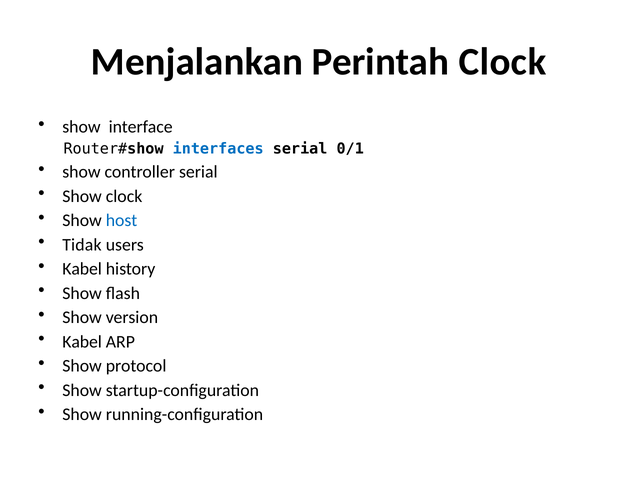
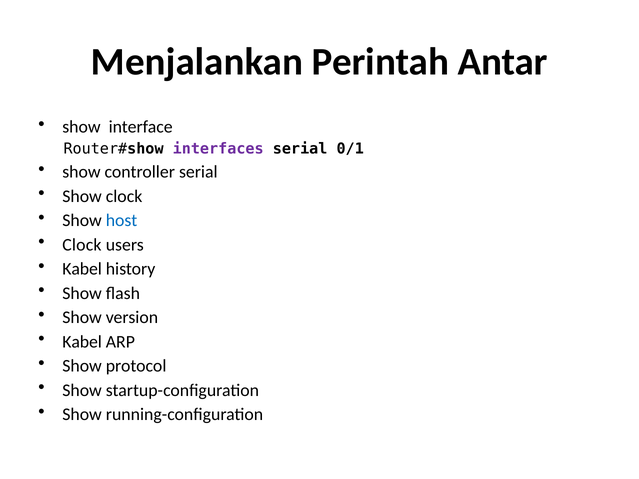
Perintah Clock: Clock -> Antar (503, 62)
interfaces colour: blue -> purple (218, 149)
Tidak: Tidak -> Clock (82, 245)
